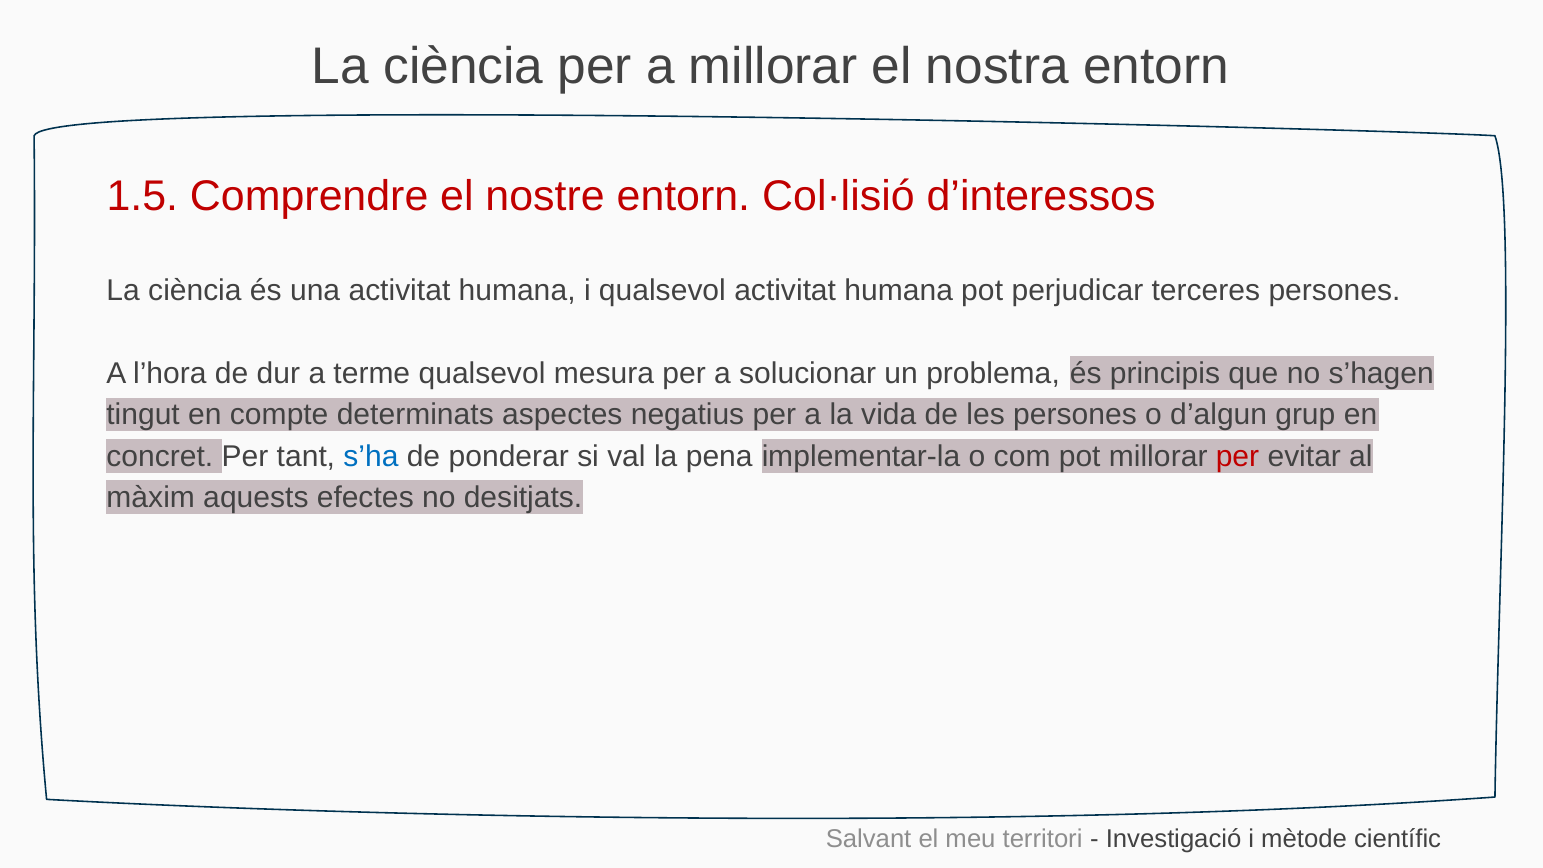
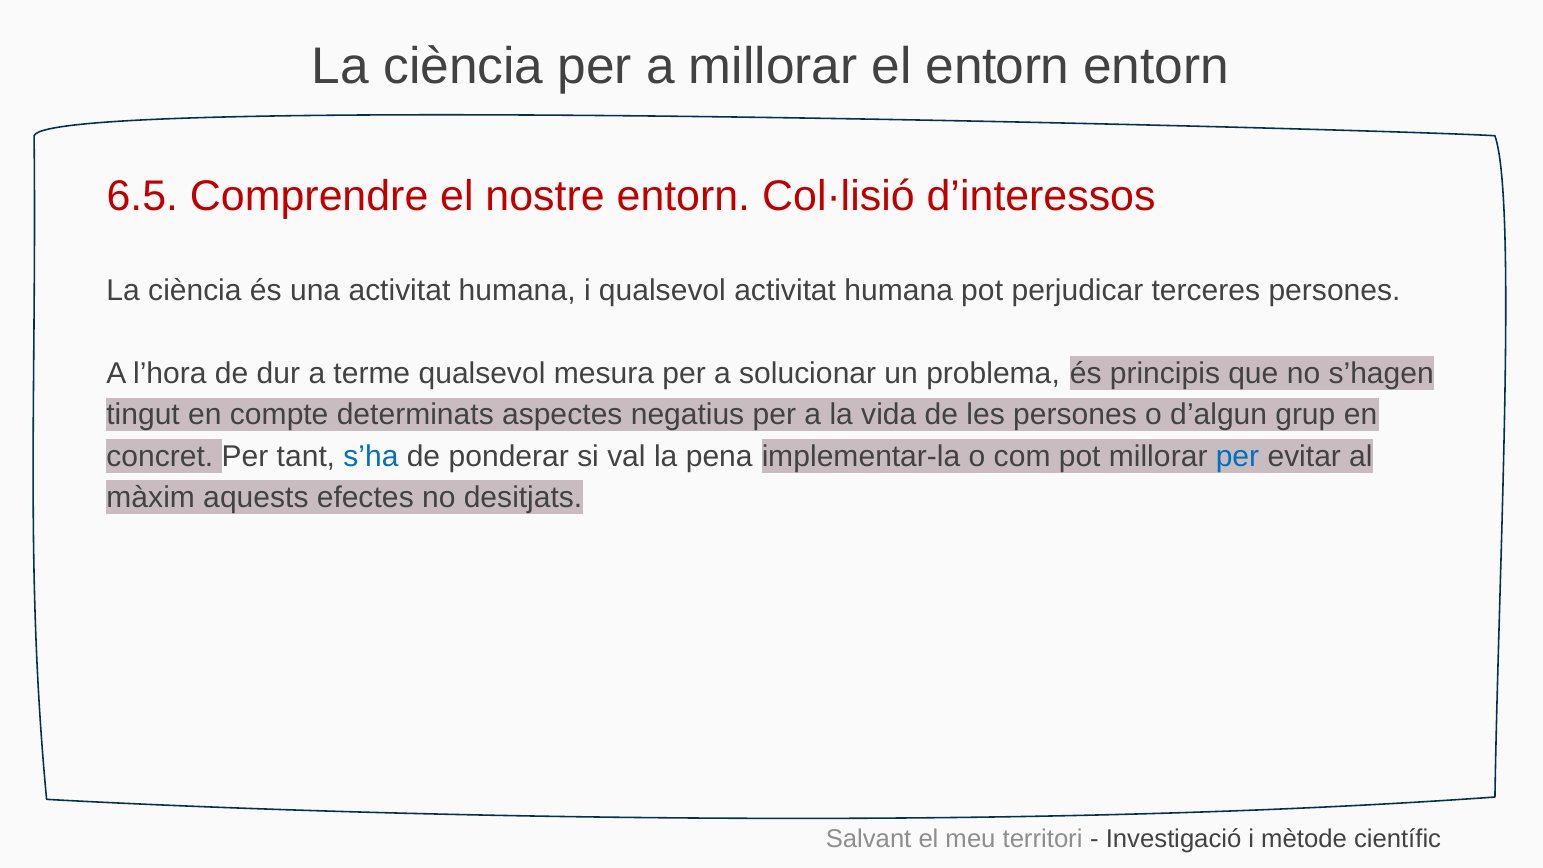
el nostra: nostra -> entorn (998, 66)
1.5: 1.5 -> 6.5 (142, 196)
per colour: red -> blue (1237, 456)
